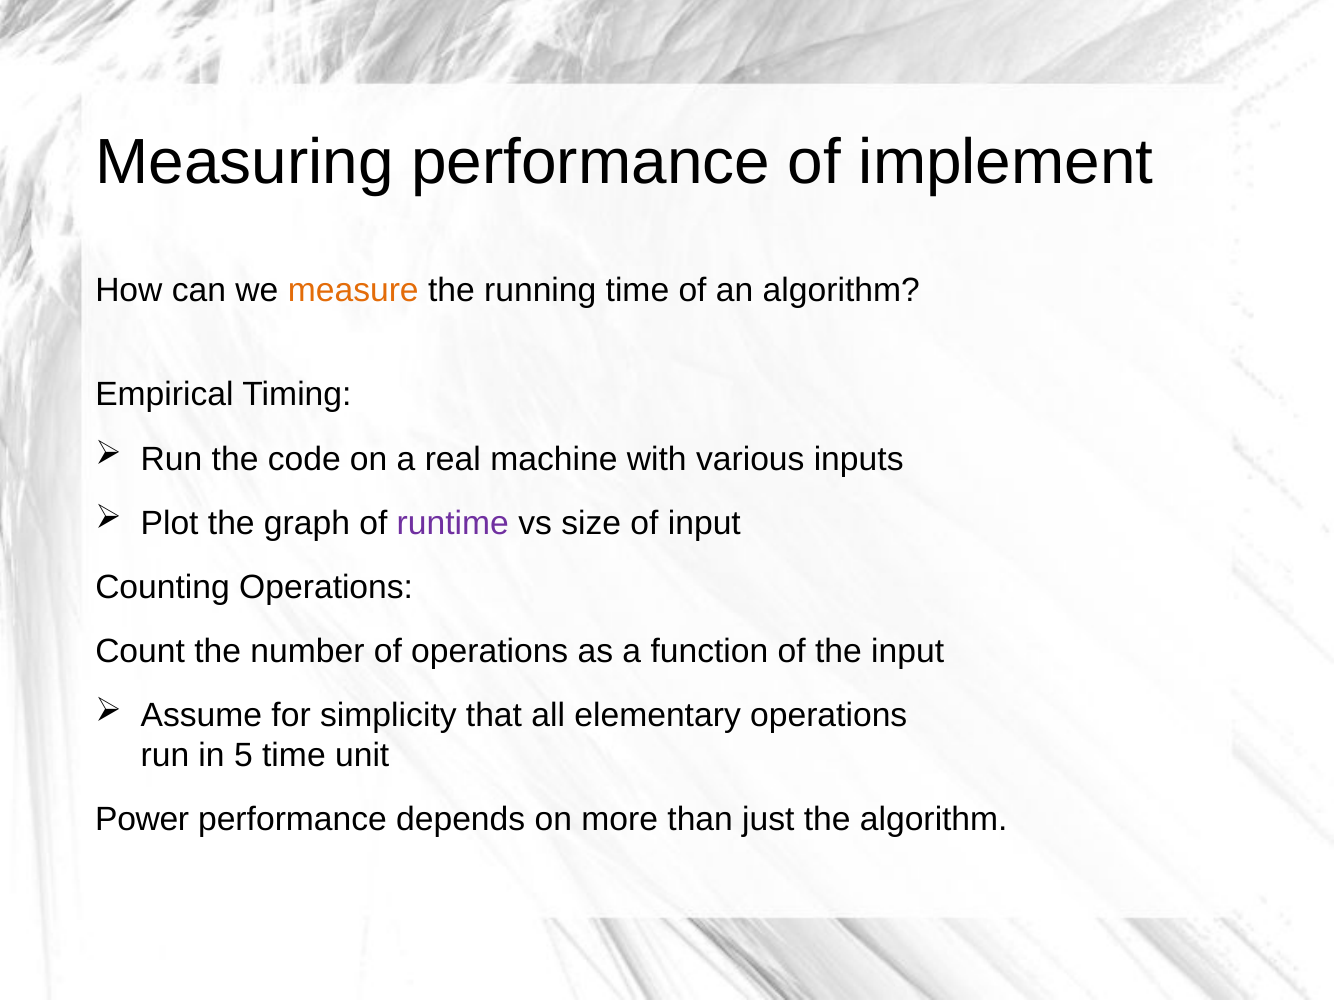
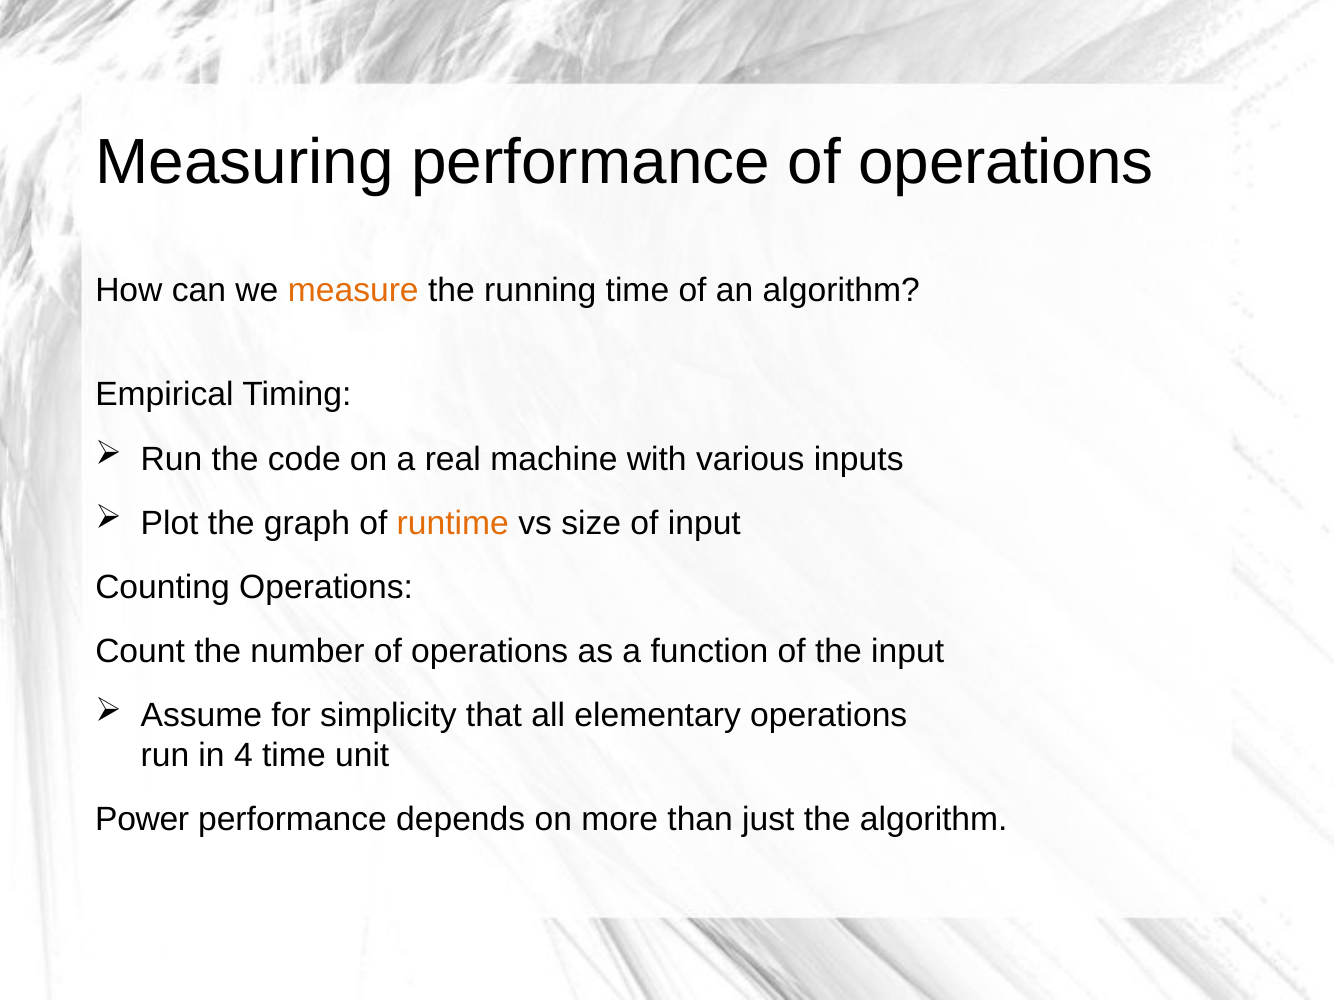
performance of implement: implement -> operations (1006, 163)
runtime colour: purple -> orange (453, 523)
5: 5 -> 4 (243, 756)
